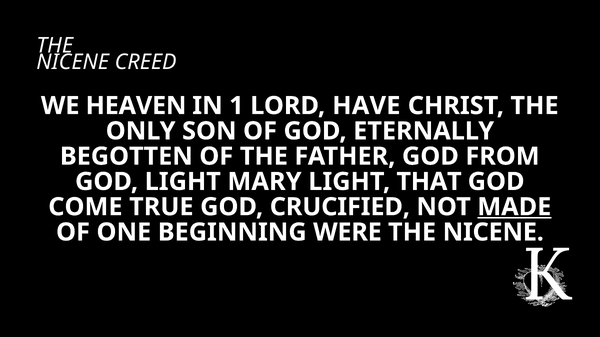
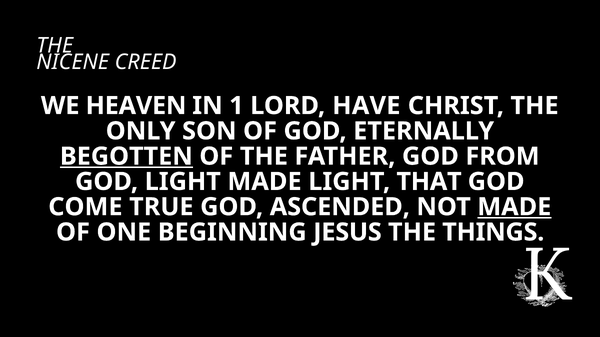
BEGOTTEN underline: none -> present (126, 157)
LIGHT MARY: MARY -> MADE (265, 182)
CRUCIFIED: CRUCIFIED -> ASCENDED (340, 207)
WERE: WERE -> JESUS (347, 233)
NICENE: NICENE -> THINGS (493, 233)
